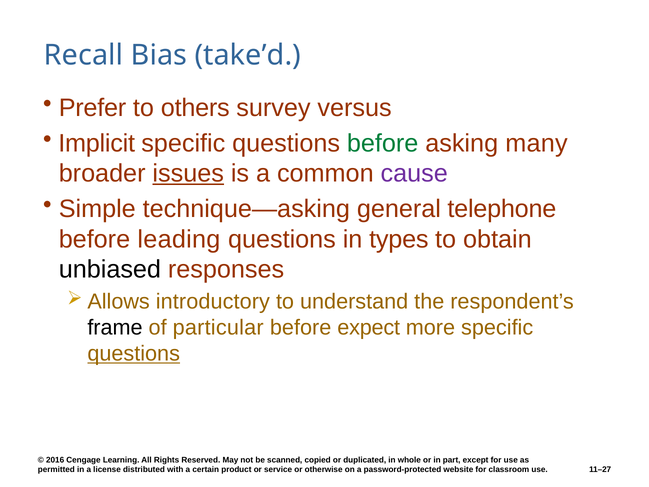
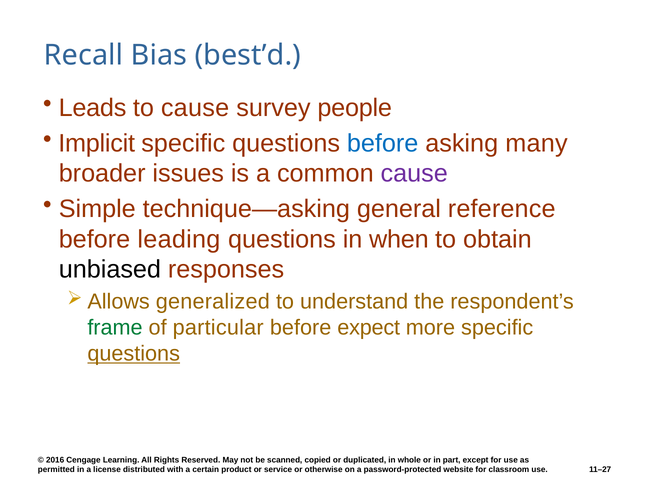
take’d: take’d -> best’d (248, 55)
Prefer: Prefer -> Leads (93, 108)
to others: others -> cause (195, 108)
versus: versus -> people (355, 108)
before colour: green -> blue (383, 143)
issues underline: present -> none (188, 173)
telephone: telephone -> reference (502, 209)
types: types -> when (399, 239)
introductory: introductory -> generalized (213, 302)
frame colour: black -> green (115, 328)
